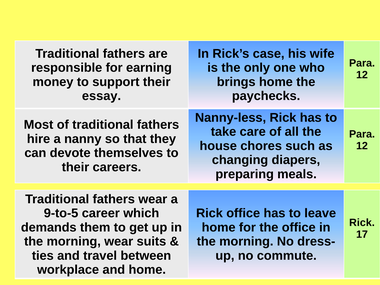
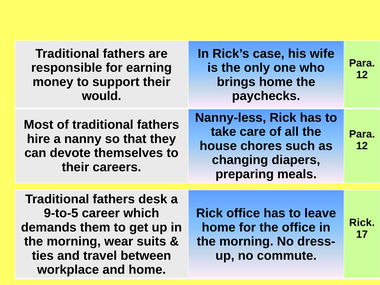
essay: essay -> would (102, 96)
fathers wear: wear -> desk (153, 199)
